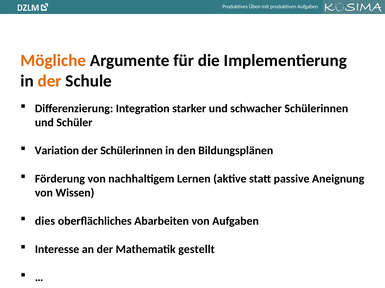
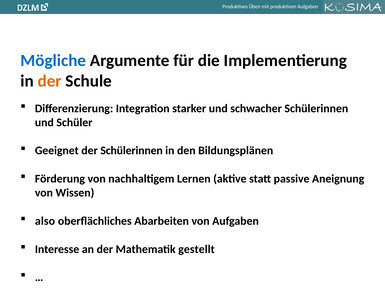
Mögliche colour: orange -> blue (53, 61)
Variation: Variation -> Geeignet (57, 151)
dies: dies -> also (45, 222)
